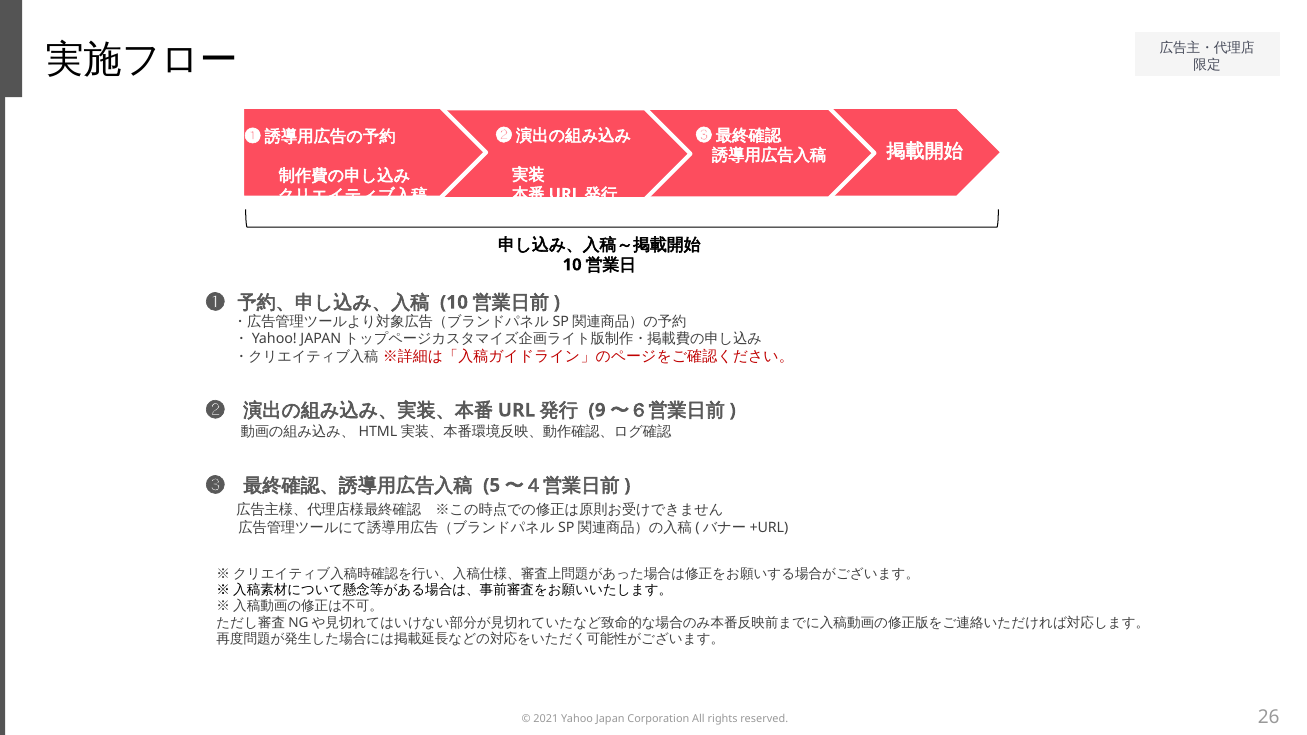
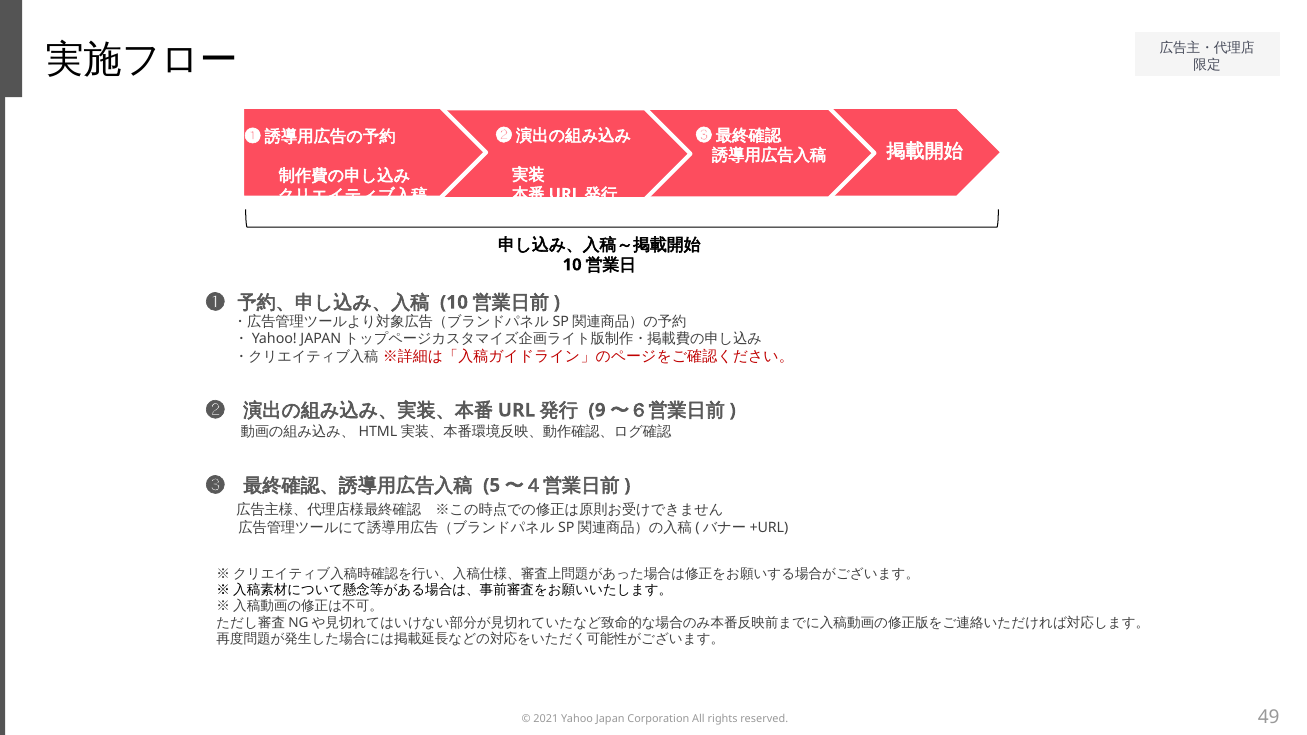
26: 26 -> 49 (1269, 717)
